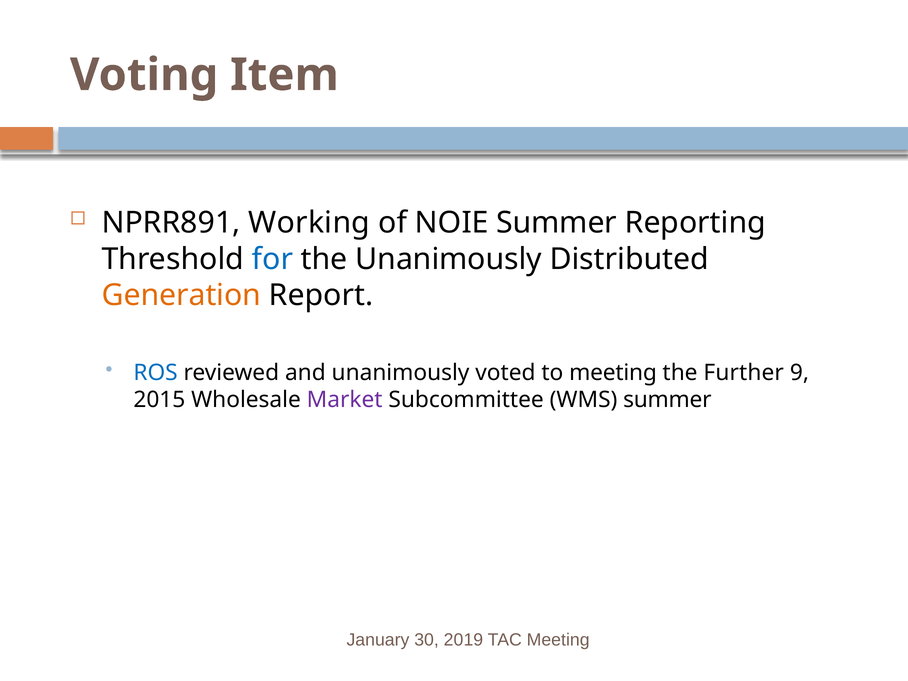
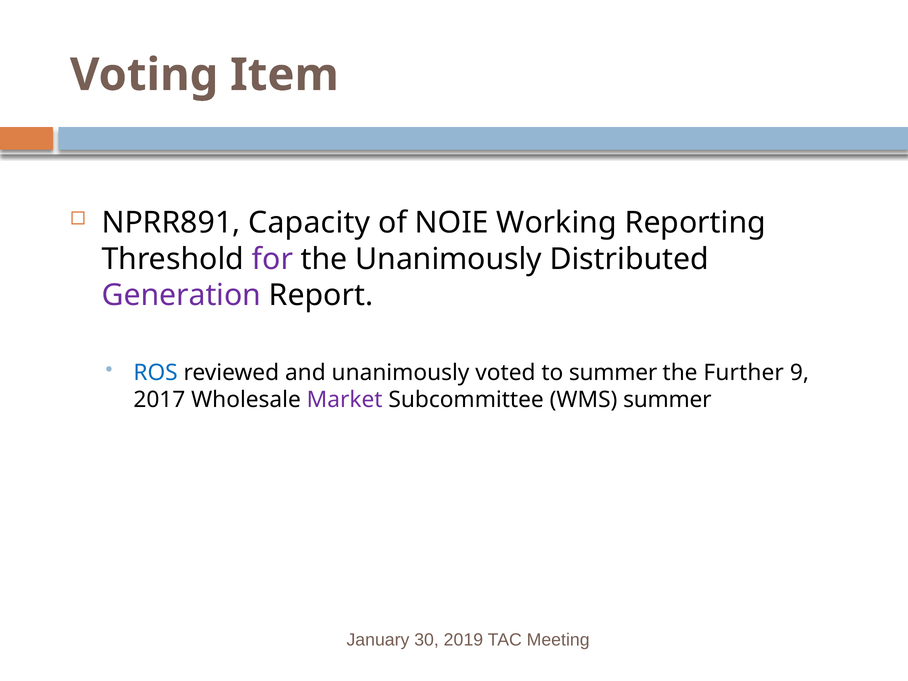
Working: Working -> Capacity (309, 223)
NOIE Summer: Summer -> Working (557, 223)
for colour: blue -> purple (272, 259)
Generation colour: orange -> purple (181, 295)
to meeting: meeting -> summer (613, 373)
2015: 2015 -> 2017 (159, 400)
